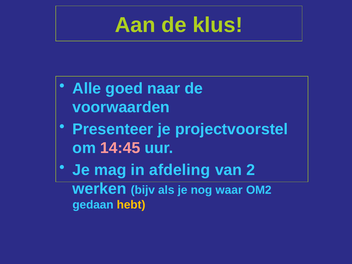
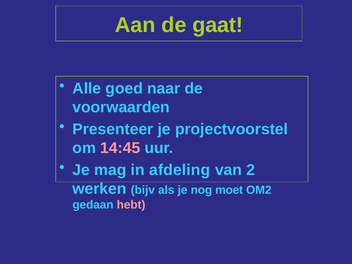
klus: klus -> gaat (218, 25)
waar: waar -> moet (229, 190)
hebt colour: yellow -> pink (131, 205)
